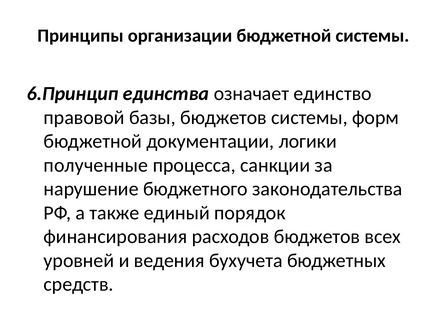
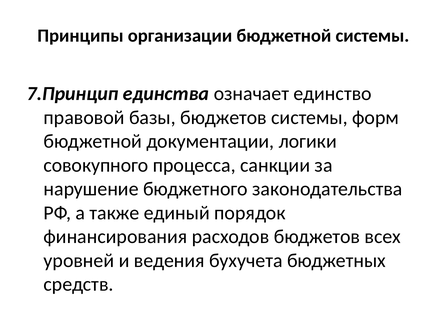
6.Принцип: 6.Принцип -> 7.Принцип (73, 94)
полученные: полученные -> совокупного (96, 165)
